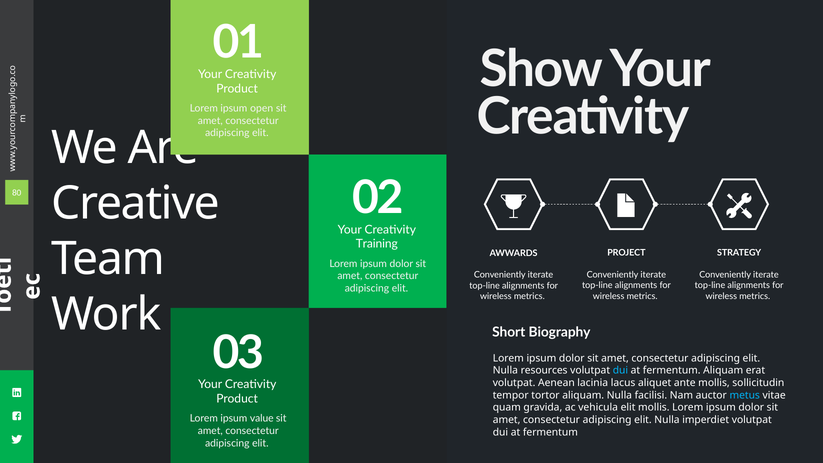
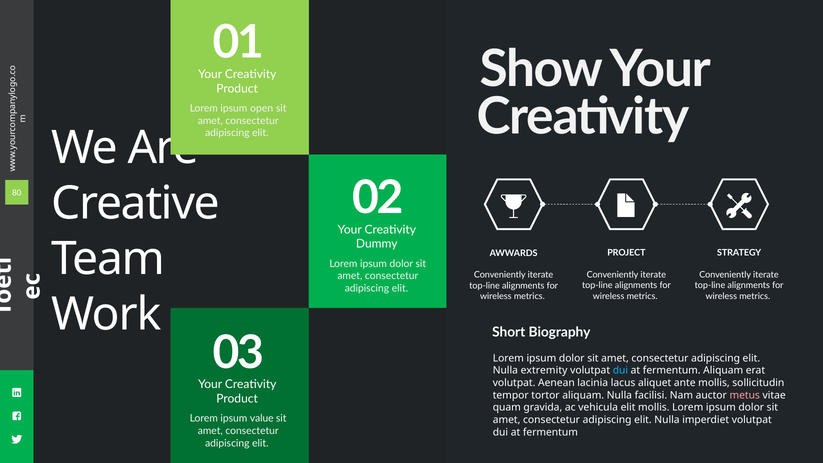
Training: Training -> Dummy (377, 244)
resources: resources -> extremity (544, 370)
metus colour: light blue -> pink (745, 395)
